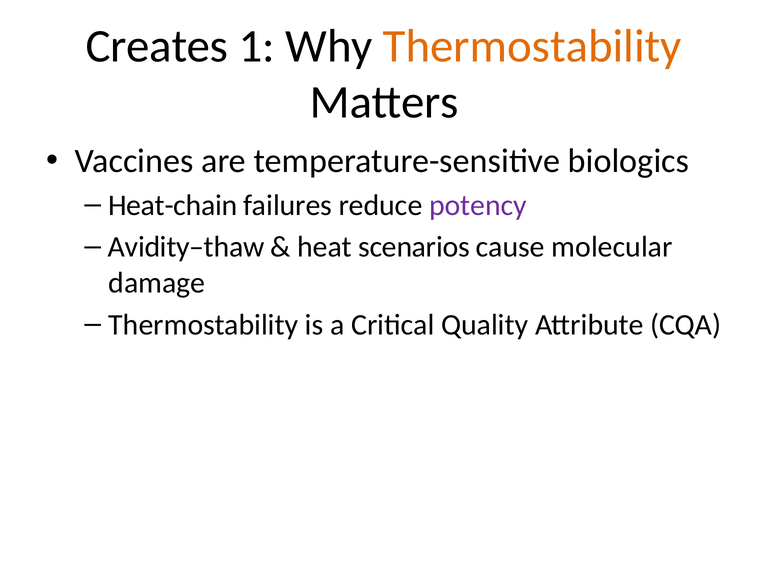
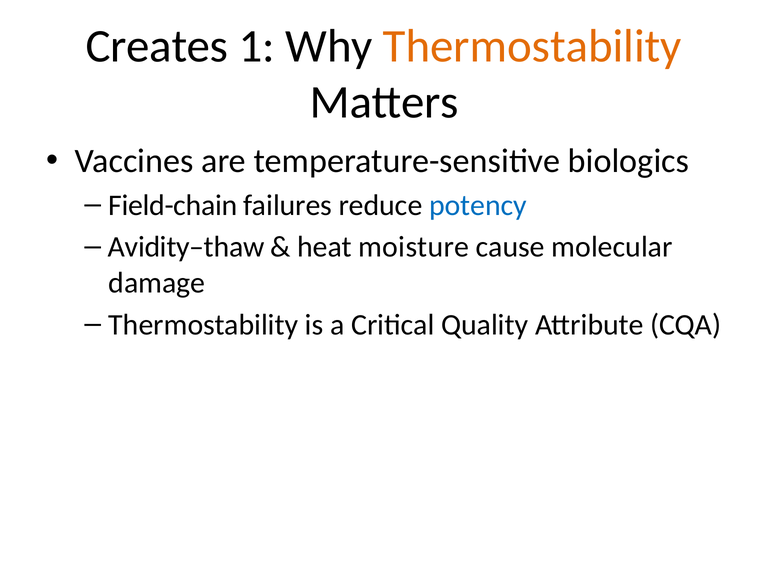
Heat-chain: Heat-chain -> Field-chain (173, 205)
potency colour: purple -> blue (478, 205)
scenarios: scenarios -> moisture (414, 247)
